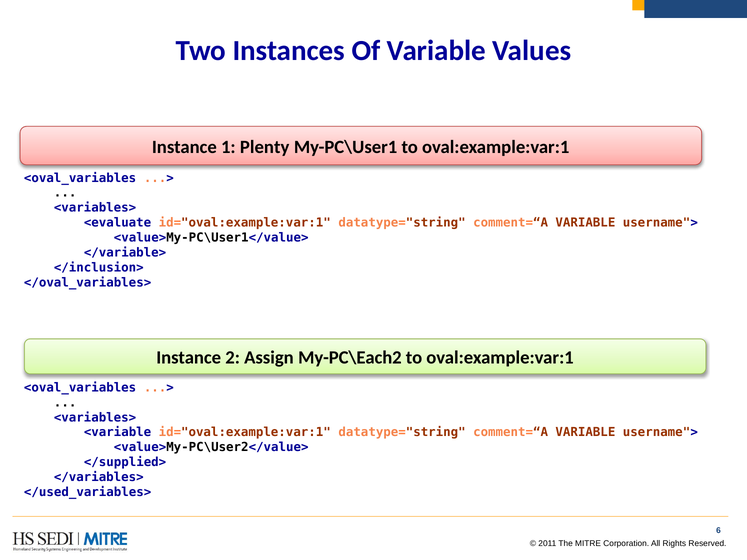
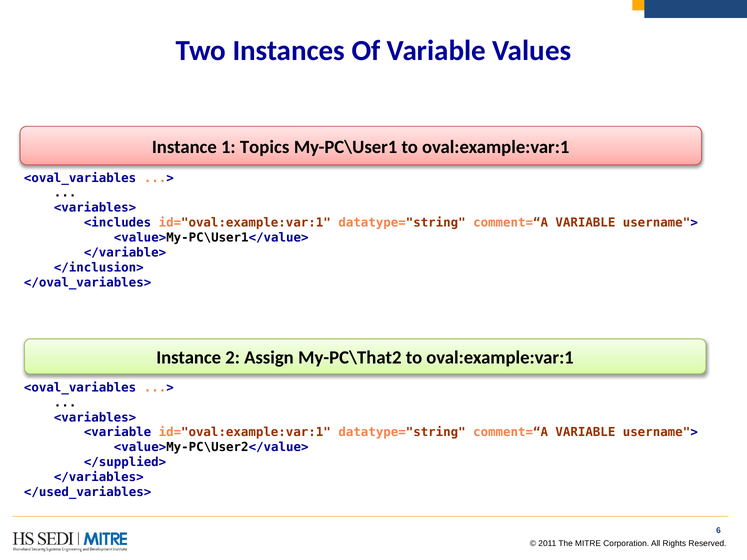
Plenty: Plenty -> Topics (265, 147)
<evaluate: <evaluate -> <includes (118, 223)
My-PC\Each2: My-PC\Each2 -> My-PC\That2 (350, 358)
